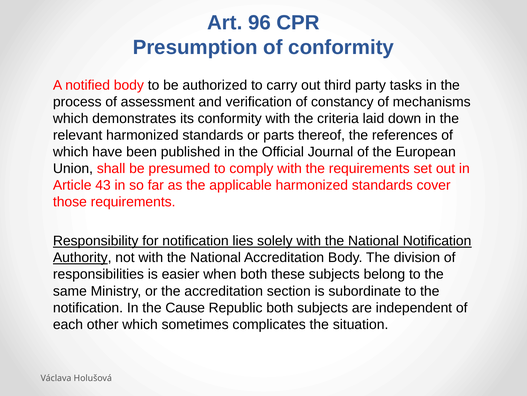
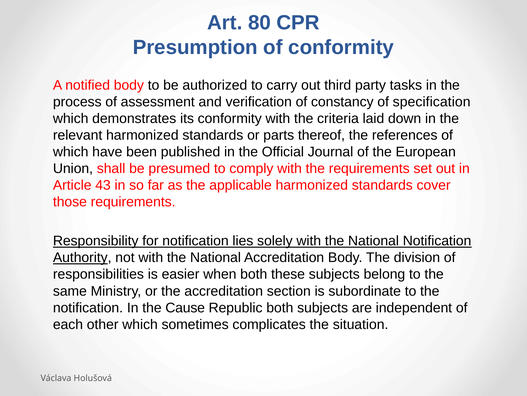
96: 96 -> 80 (259, 23)
mechanisms: mechanisms -> specification (432, 102)
